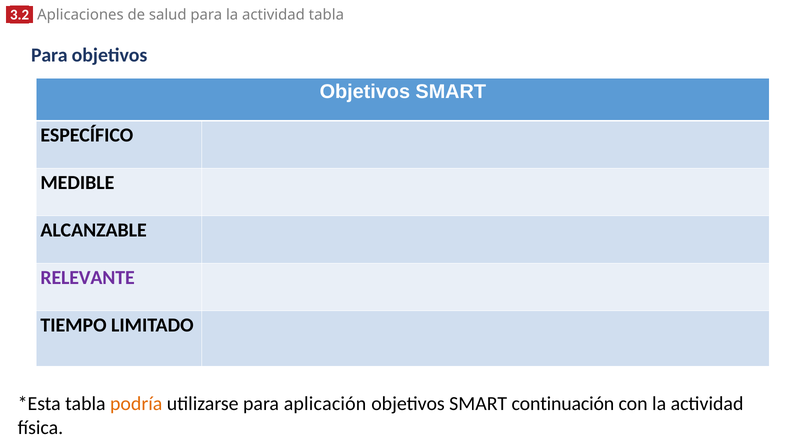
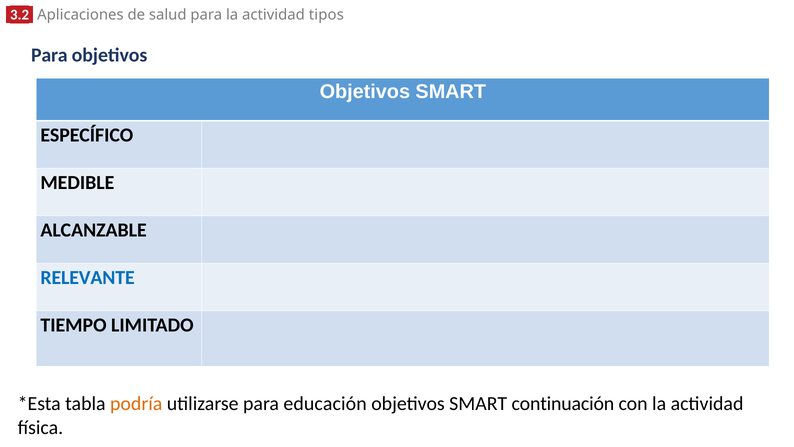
actividad tabla: tabla -> tipos (326, 15)
RELEVANTE colour: purple -> blue (88, 277)
aplicación: aplicación -> educación (325, 403)
